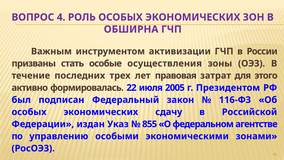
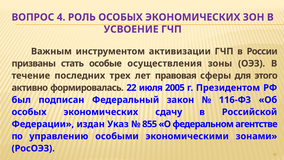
ОБШИРНА: ОБШИРНА -> УСВОЕНИЕ (131, 29)
затрат: затрат -> сферы (216, 75)
